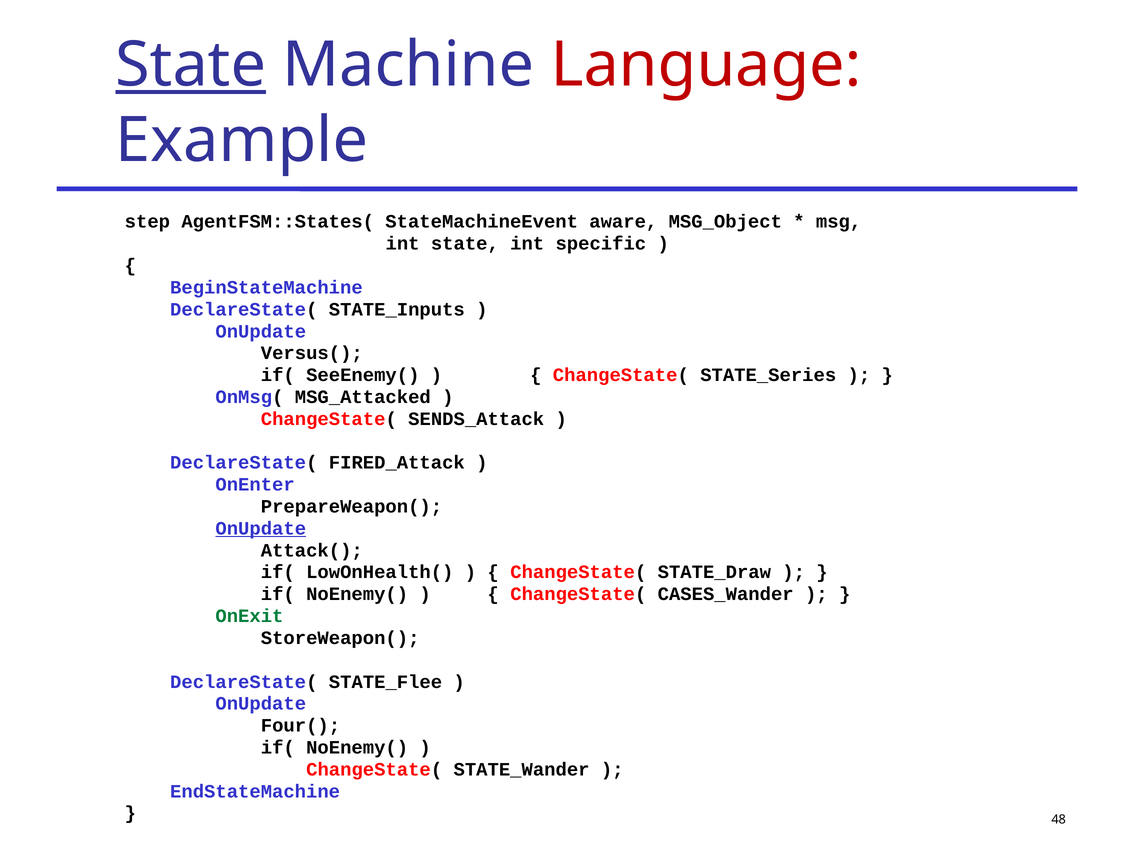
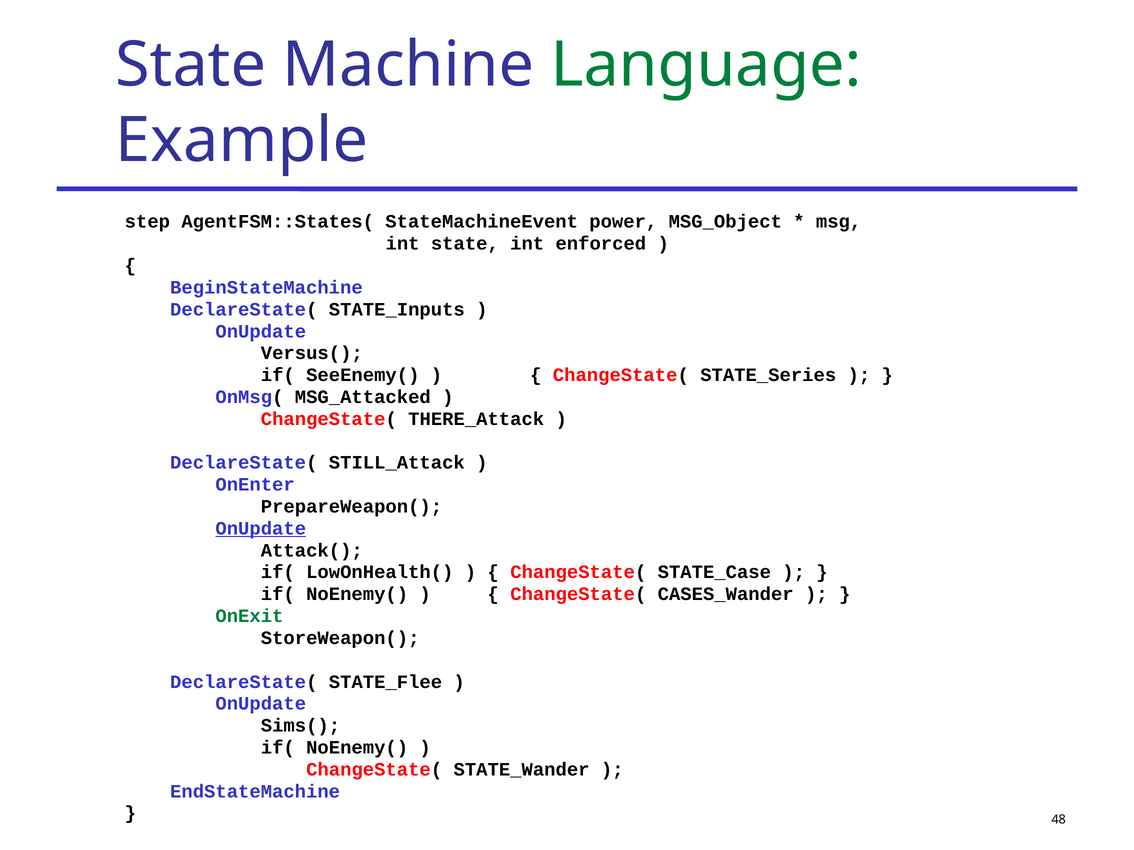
State underline: present -> none (191, 65)
Language colour: red -> green (706, 65)
aware: aware -> power (623, 222)
specific: specific -> enforced (601, 244)
SENDS_Attack: SENDS_Attack -> THERE_Attack (476, 419)
FIRED_Attack: FIRED_Attack -> STILL_Attack (397, 463)
STATE_Draw: STATE_Draw -> STATE_Case (714, 573)
Four(: Four( -> Sims( (300, 726)
